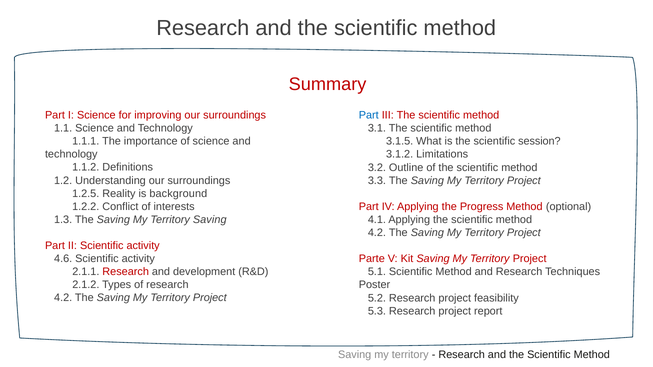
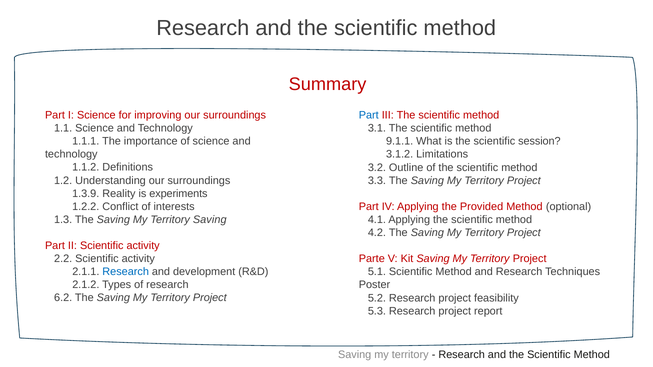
3.1.5: 3.1.5 -> 9.1.1 (400, 141)
1.2.5: 1.2.5 -> 1.3.9 (86, 194)
background: background -> experiments (178, 194)
Progress: Progress -> Provided (482, 207)
4.6: 4.6 -> 2.2 (63, 259)
Research colour: red -> blue (126, 272)
4.2: 4.2 -> 6.2 (63, 298)
